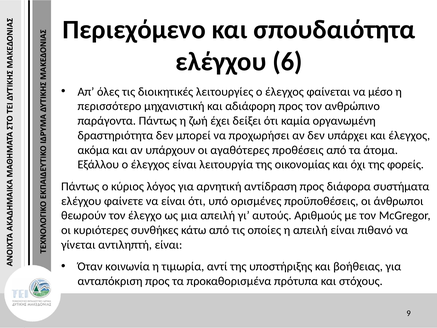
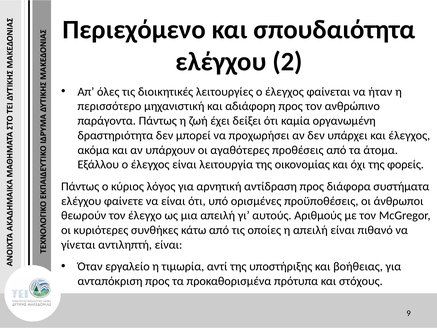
6: 6 -> 2 (287, 62)
μέσο: μέσο -> ήταν (380, 92)
κοινωνία: κοινωνία -> εργαλείο (127, 266)
